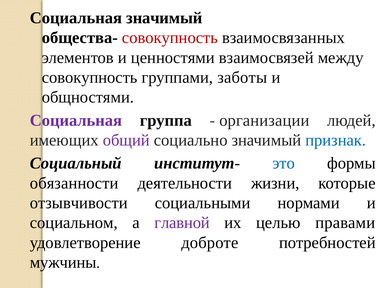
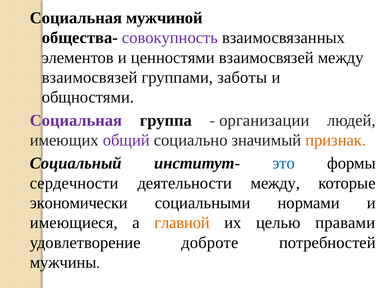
Социальная значимый: значимый -> мужчиной (164, 18)
совокупность colour: red -> purple (170, 38)
совокупность: совокупность -> взаимосвязей (90, 77)
признак colour: blue -> orange (336, 140)
обязанности: обязанности -> сердечности (74, 183)
деятельности жизни: жизни -> между (275, 183)
отзывчивости: отзывчивости -> экономически (79, 203)
социальном: социальном -> имеющиеся (74, 223)
главной colour: purple -> orange (182, 223)
